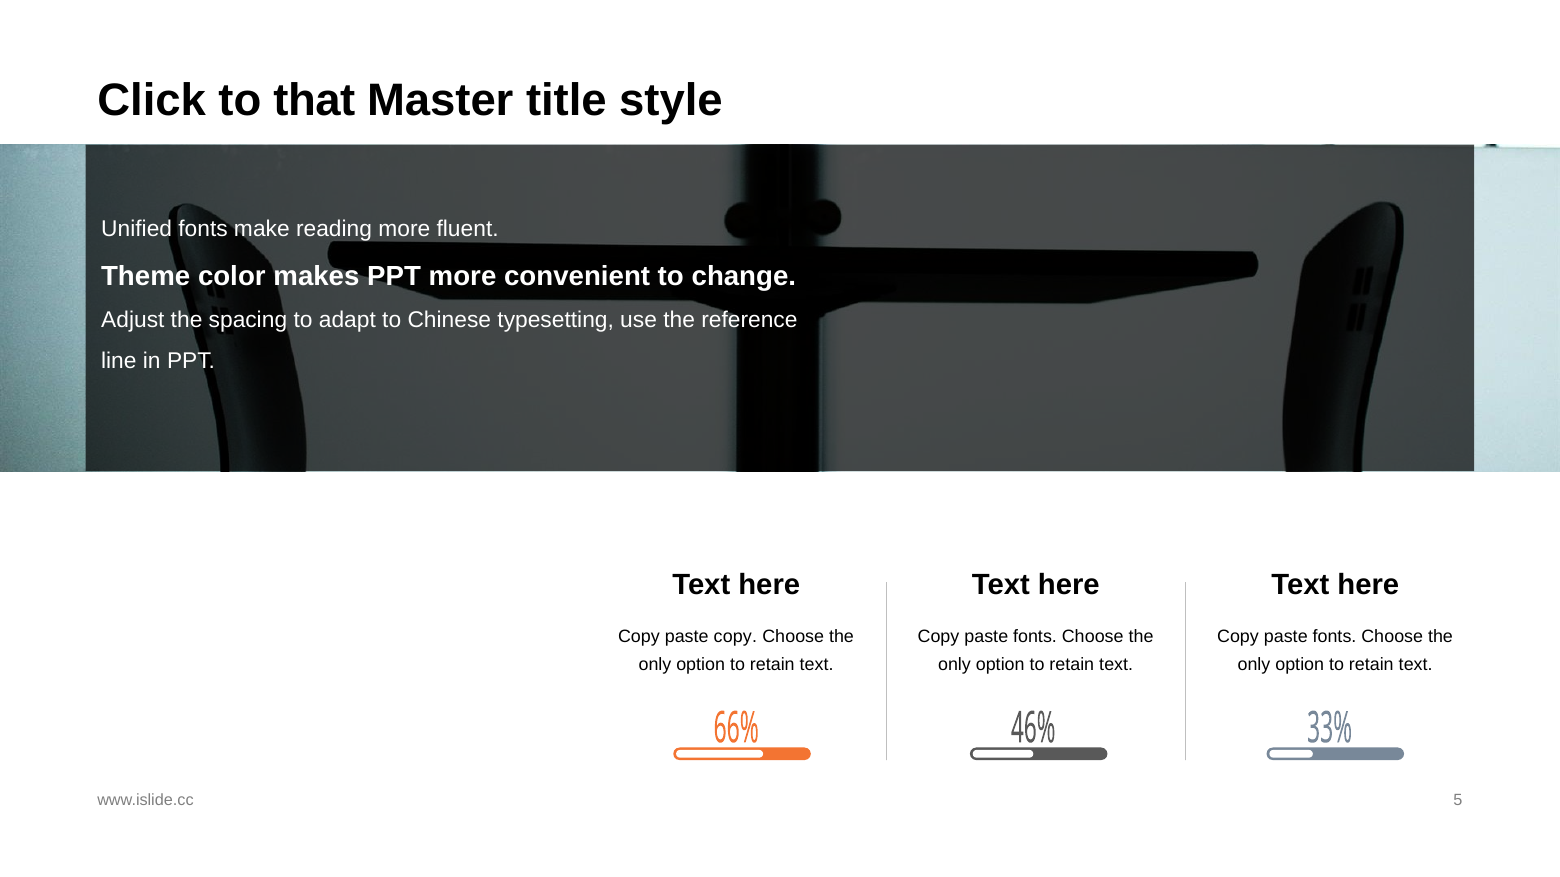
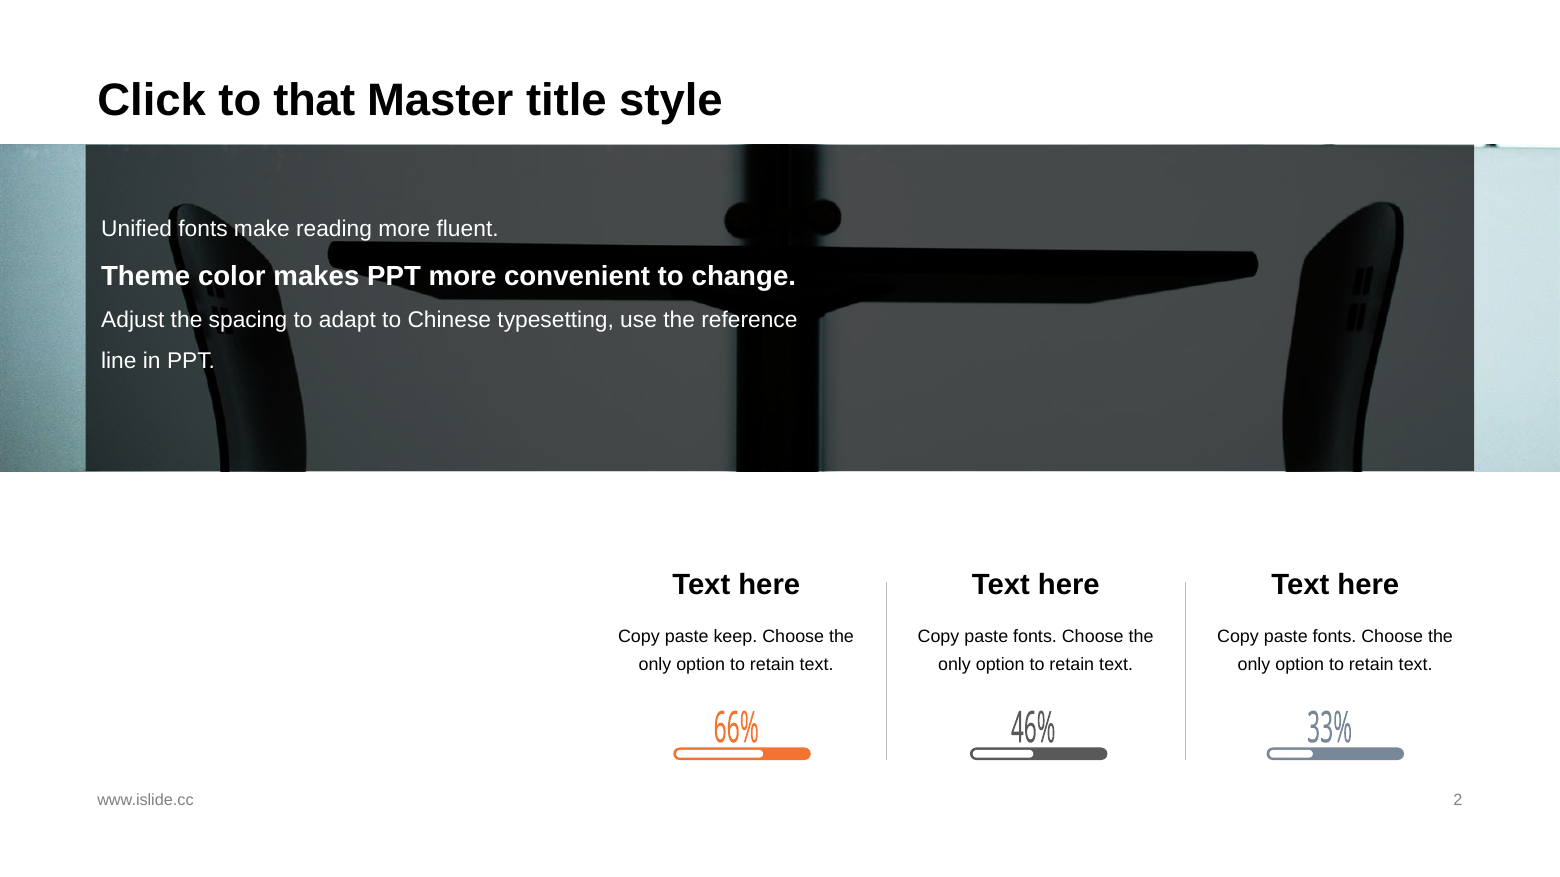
paste copy: copy -> keep (735, 637)
5: 5 -> 2 (1458, 801)
